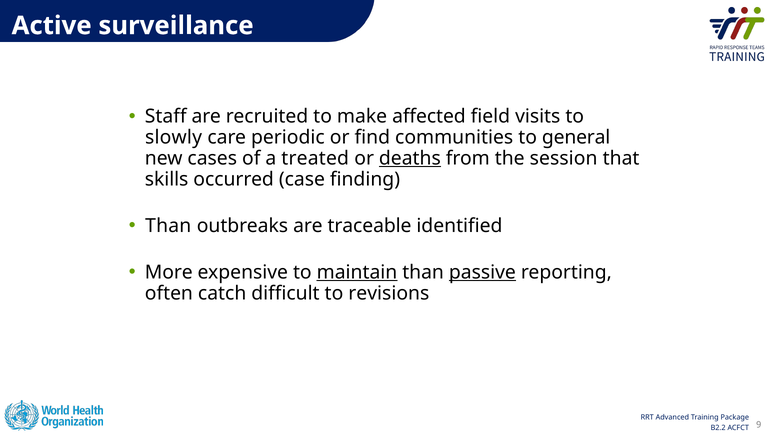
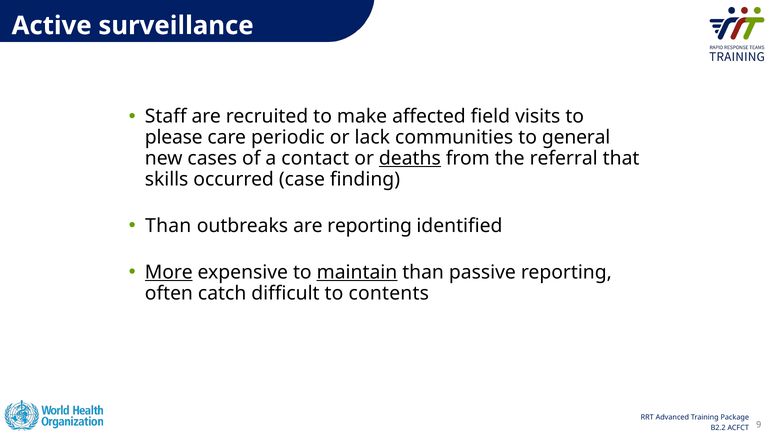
slowly: slowly -> please (174, 137)
find: find -> lack (372, 137)
treated: treated -> contact (315, 158)
session: session -> referral (564, 158)
are traceable: traceable -> reporting (370, 226)
More underline: none -> present (169, 272)
passive underline: present -> none (482, 272)
revisions: revisions -> contents (389, 293)
